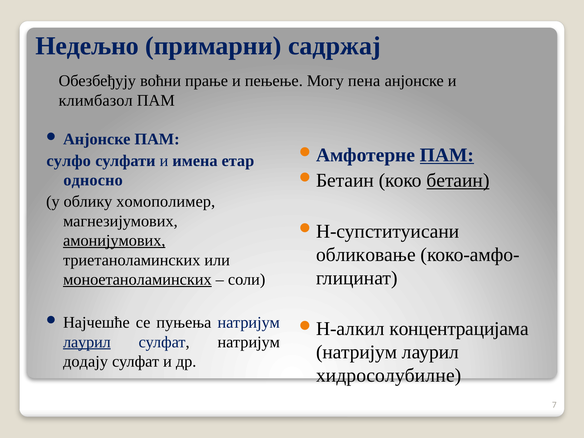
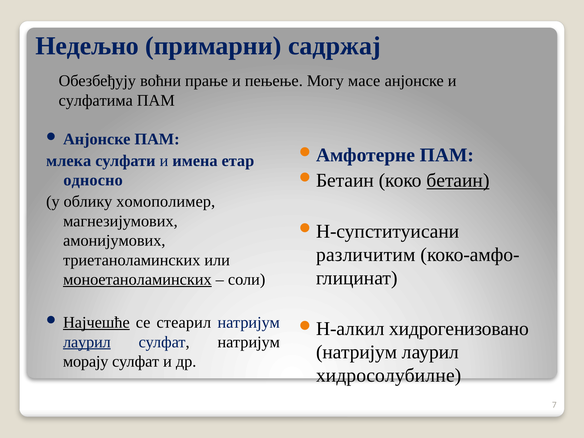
пена: пена -> масе (364, 81)
климбазол: климбазол -> сулфатима (96, 100)
ПАМ underline: present -> none (447, 155)
сулфо: сулфо -> млека (69, 161)
амонијумових underline: present -> none (114, 241)
обликовање: обликовање -> различитим (366, 255)
Најчешће underline: none -> present (96, 323)
пуњења: пуњења -> стеарил (184, 323)
концентрацијама: концентрацијама -> хидрогенизовано (459, 329)
додају: додају -> морају (86, 361)
